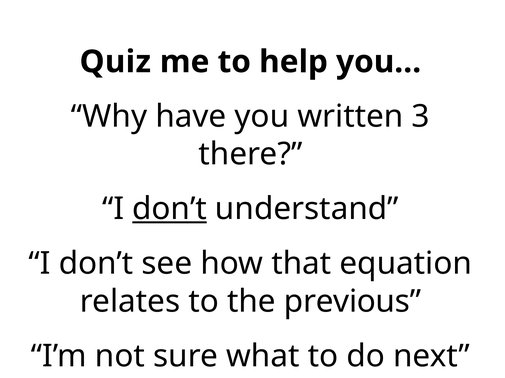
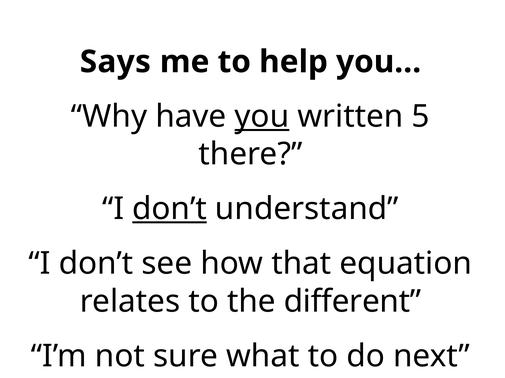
Quiz: Quiz -> Says (115, 62)
you underline: none -> present (262, 117)
3: 3 -> 5 (421, 117)
previous: previous -> different (352, 302)
